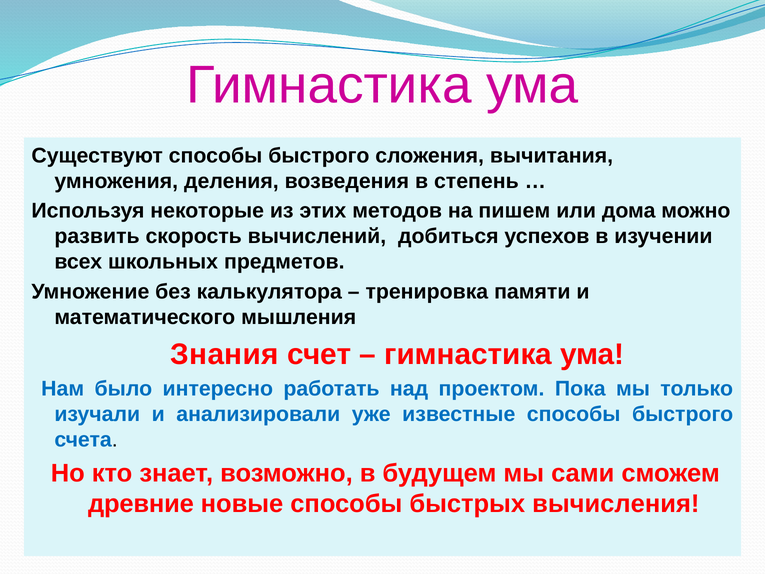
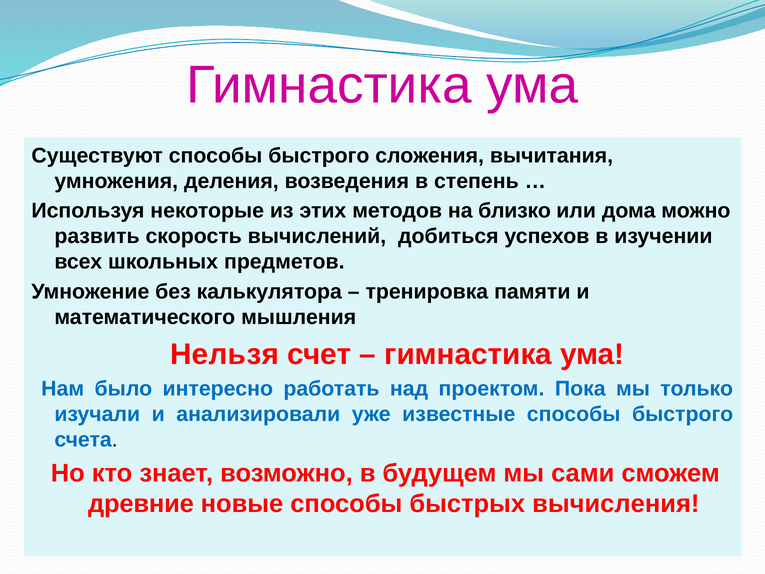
пишем: пишем -> близко (515, 211)
Знания: Знания -> Нельзя (225, 354)
